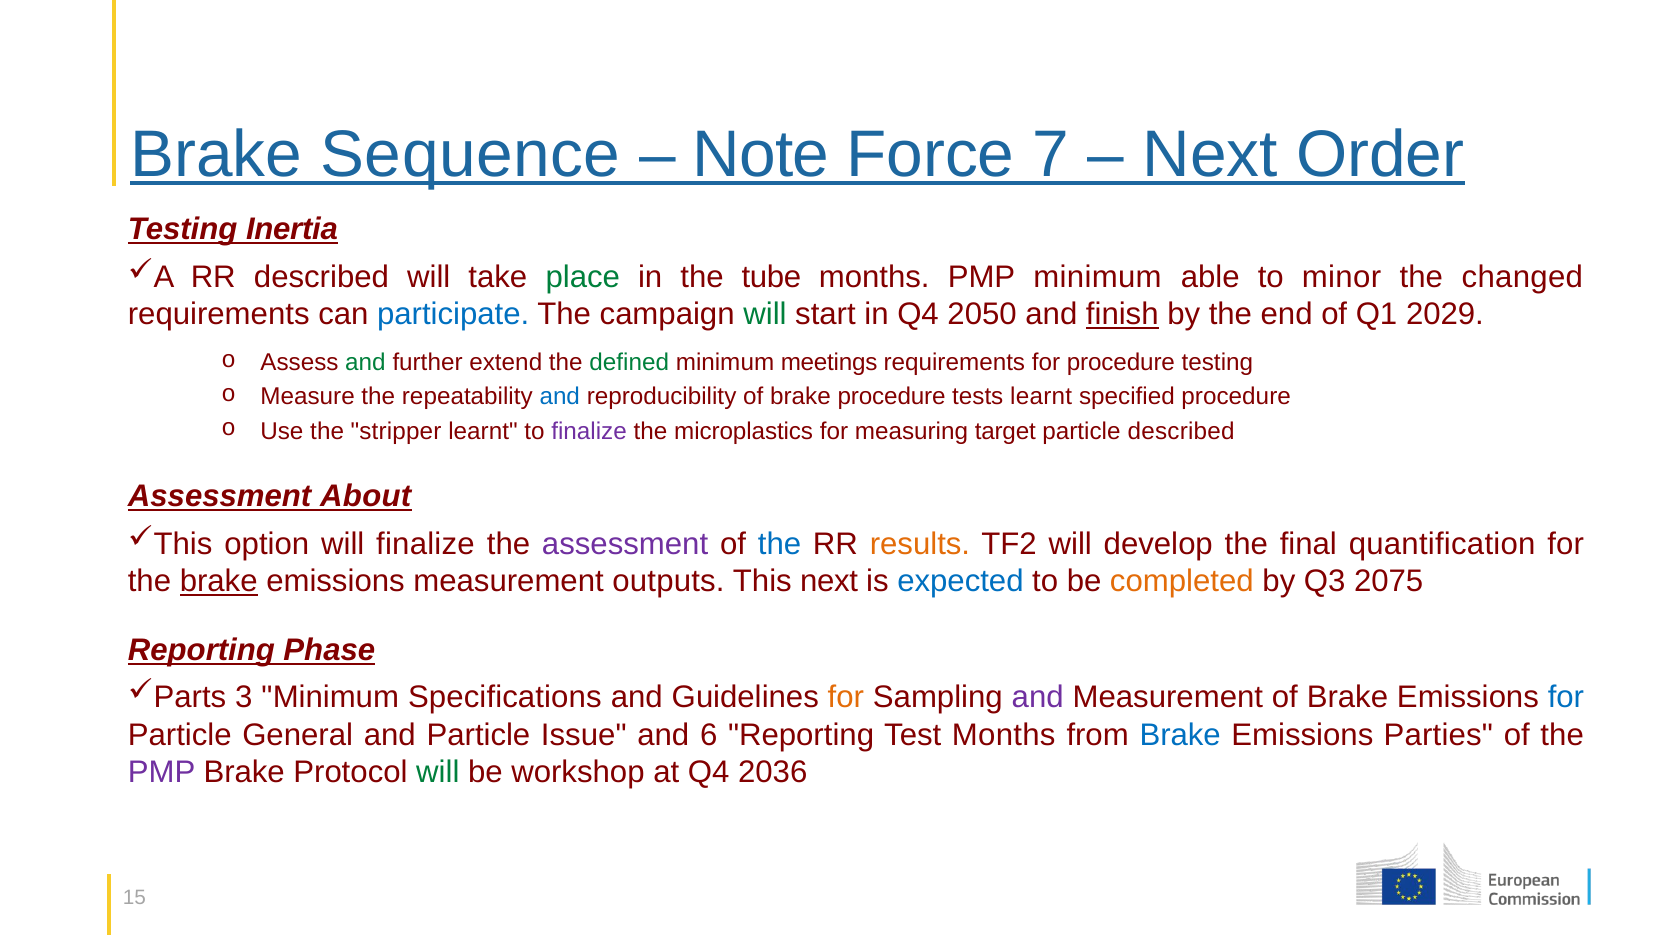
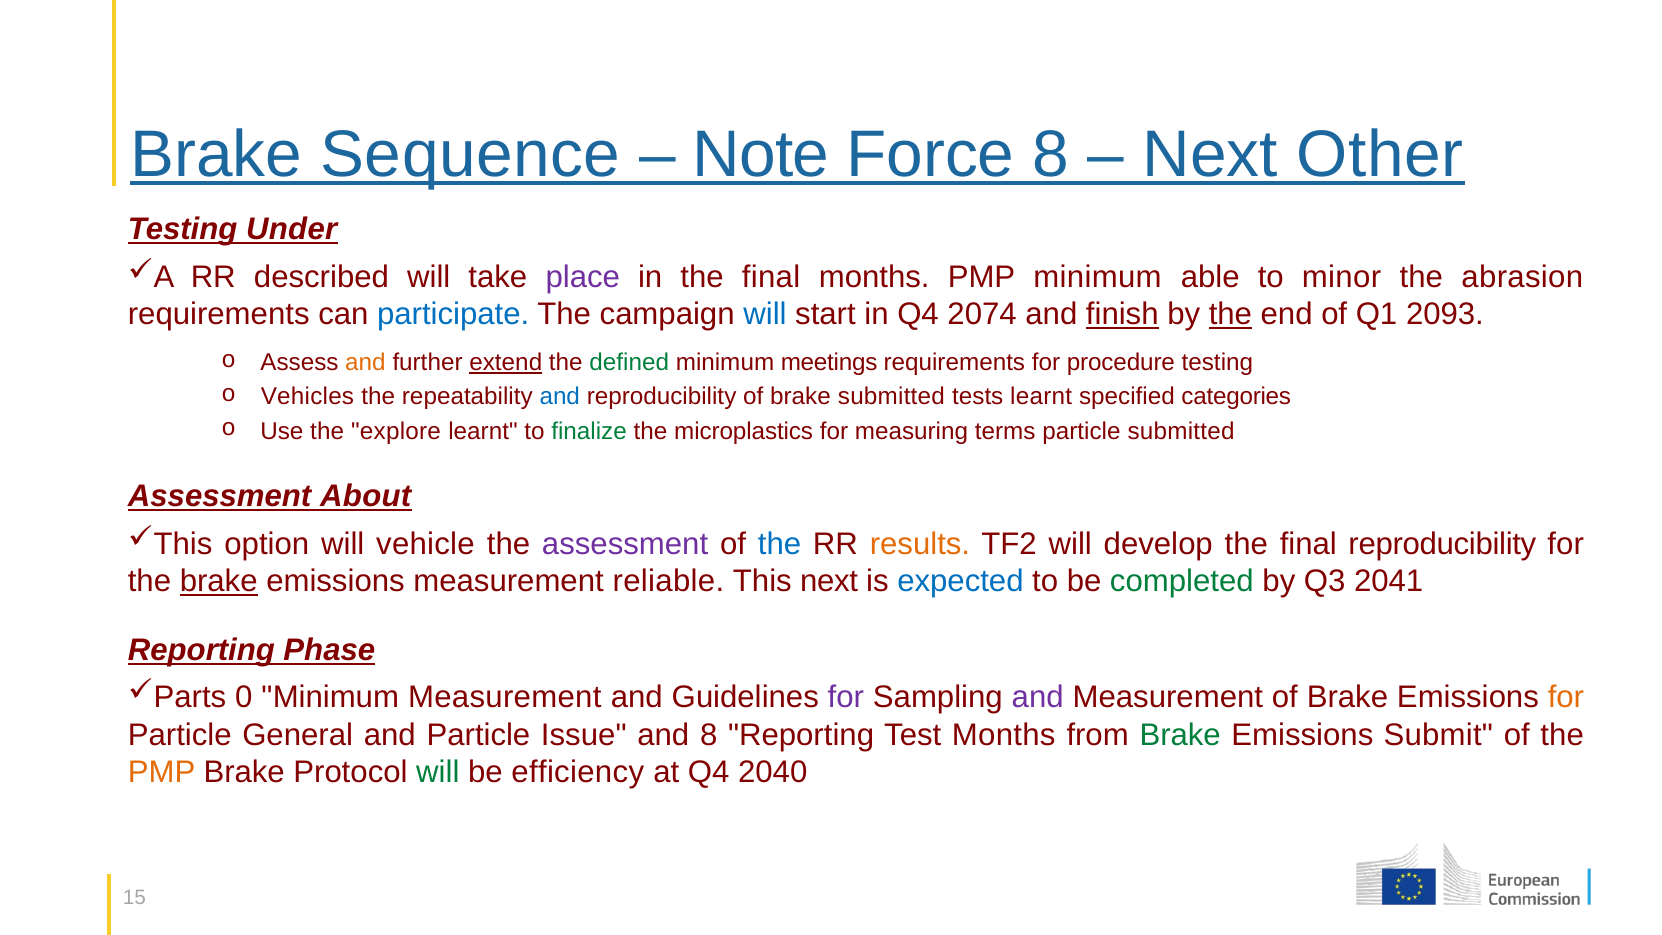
Force 7: 7 -> 8 (1051, 154)
Order: Order -> Other (1380, 154)
Inertia: Inertia -> Under (292, 229)
place colour: green -> purple (583, 277)
in the tube: tube -> final (771, 277)
changed: changed -> abrasion (1522, 277)
will colour: green -> blue (765, 314)
2050: 2050 -> 2074 (982, 314)
the underline: none -> present (1230, 314)
2029: 2029 -> 2093 (1445, 314)
and colour: green -> orange (365, 363)
extend underline: none -> present (506, 363)
Measure: Measure -> Vehicles (307, 397)
brake procedure: procedure -> submitted (891, 397)
specified procedure: procedure -> categories (1236, 397)
stripper: stripper -> explore (396, 431)
finalize colour: purple -> green (589, 431)
target: target -> terms (1005, 431)
particle described: described -> submitted (1181, 431)
will finalize: finalize -> vehicle (425, 544)
final quantification: quantification -> reproducibility (1442, 544)
outputs: outputs -> reliable (668, 581)
completed colour: orange -> green (1182, 581)
2075: 2075 -> 2041 (1389, 581)
3: 3 -> 0 (244, 698)
Minimum Specifications: Specifications -> Measurement (505, 698)
for colour: orange -> purple (846, 698)
for colour: blue -> orange (1566, 698)
and 6: 6 -> 8 (709, 735)
Brake colour: blue -> green (1180, 735)
Parties: Parties -> Submit (1438, 735)
PMP colour: purple -> orange (162, 772)
workshop: workshop -> efficiency (578, 772)
2036: 2036 -> 2040 (773, 772)
